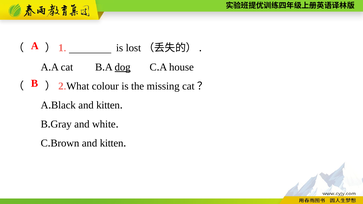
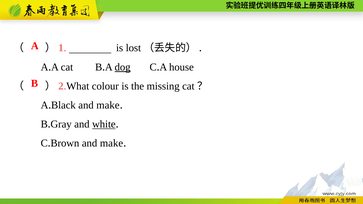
kitten: kitten -> make (108, 105)
white underline: none -> present (104, 124)
kitten: kitten -> make (111, 143)
